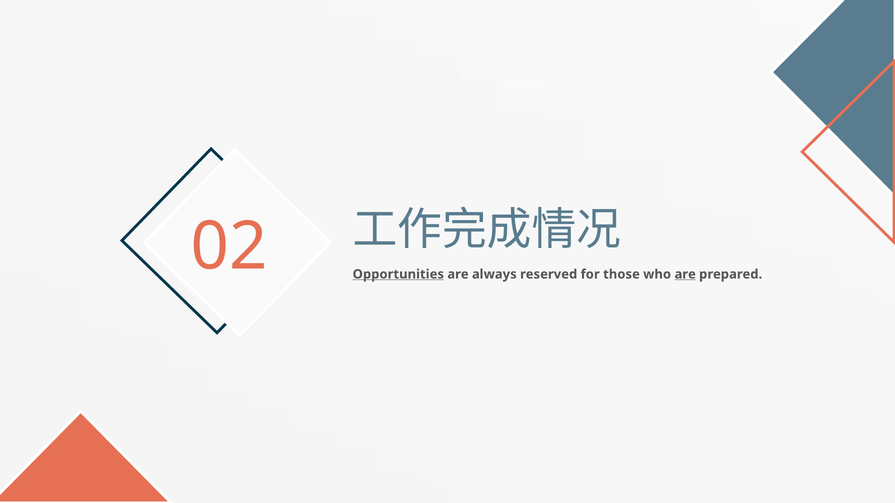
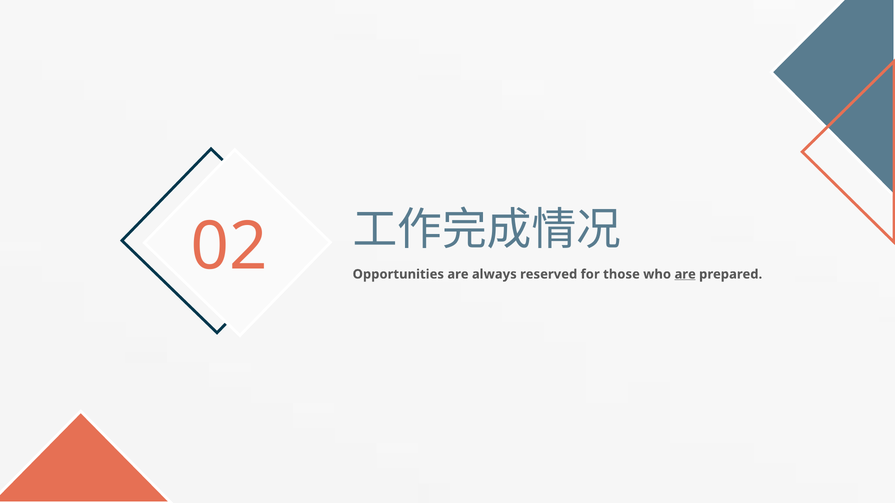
Opportunities underline: present -> none (398, 274)
